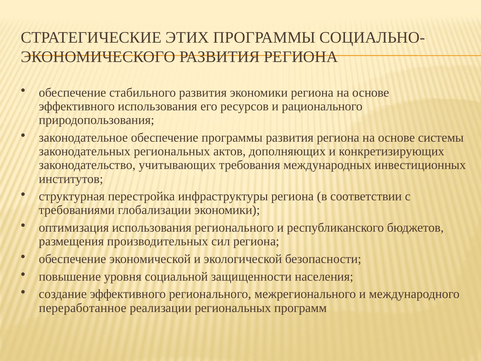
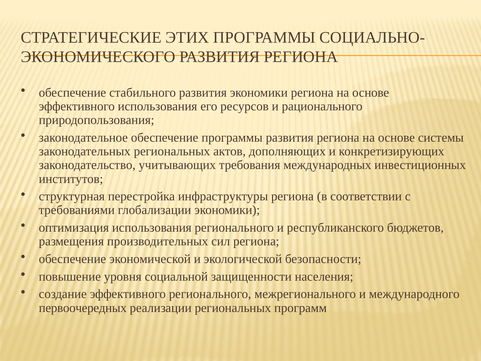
переработанное: переработанное -> первоочередных (83, 308)
